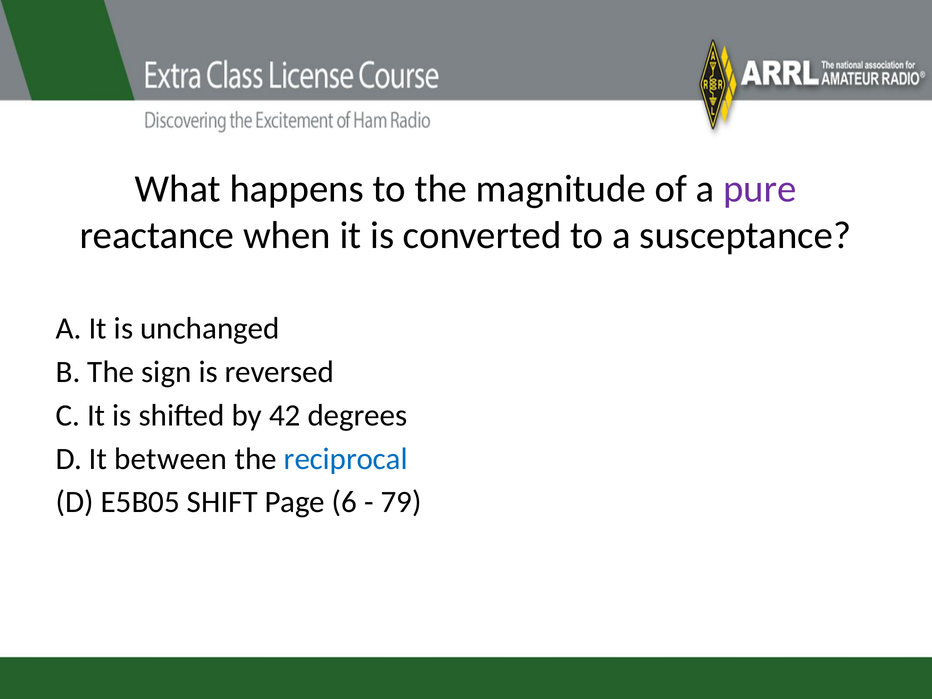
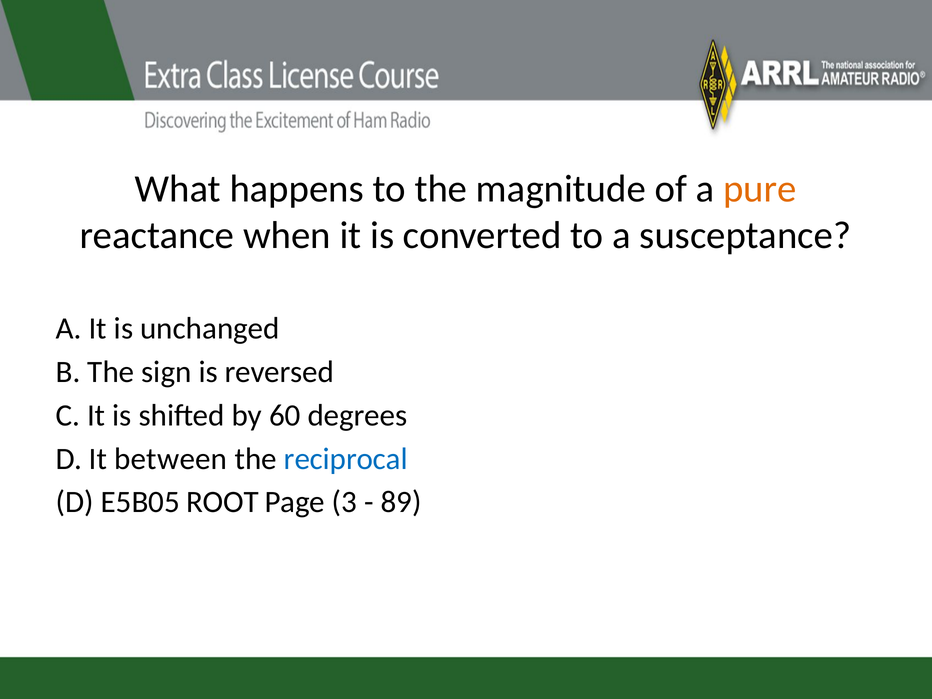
pure colour: purple -> orange (760, 189)
42: 42 -> 60 (285, 415)
SHIFT: SHIFT -> ROOT (223, 502)
6: 6 -> 3 (344, 502)
79: 79 -> 89 (401, 502)
